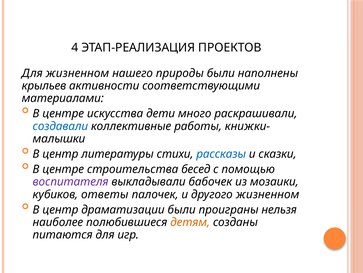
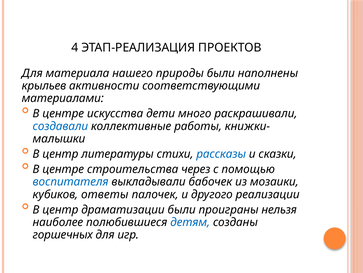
Для жизненном: жизненном -> материала (77, 73)
бесед: бесед -> через (196, 169)
воспитателя colour: purple -> blue (71, 181)
другого жизненном: жизненном -> реализации (268, 194)
детям colour: orange -> blue (190, 222)
питаются: питаются -> горшечных (63, 234)
